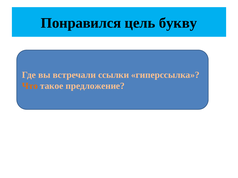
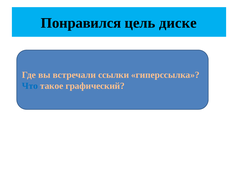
букву: букву -> диске (178, 23)
Что colour: orange -> blue (30, 86)
предложение: предложение -> графический (95, 86)
